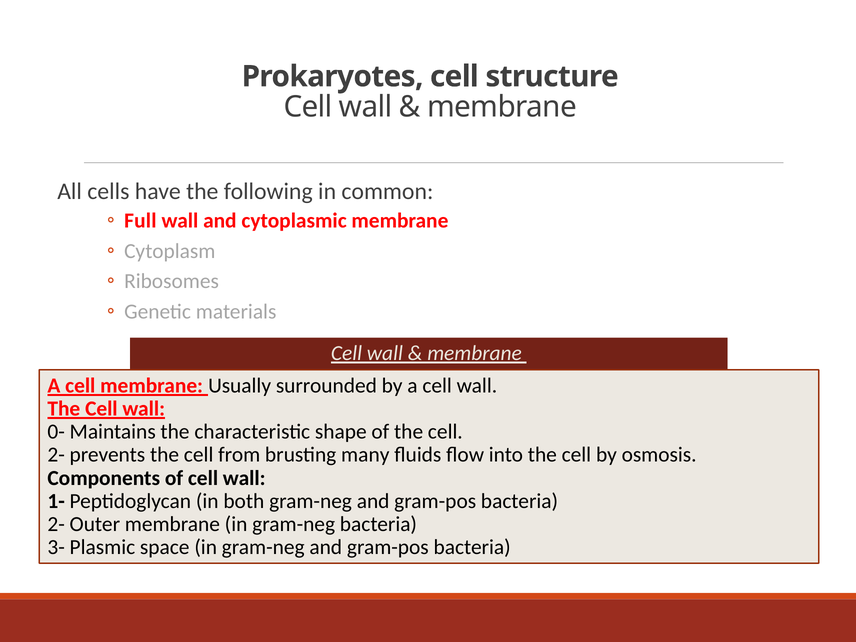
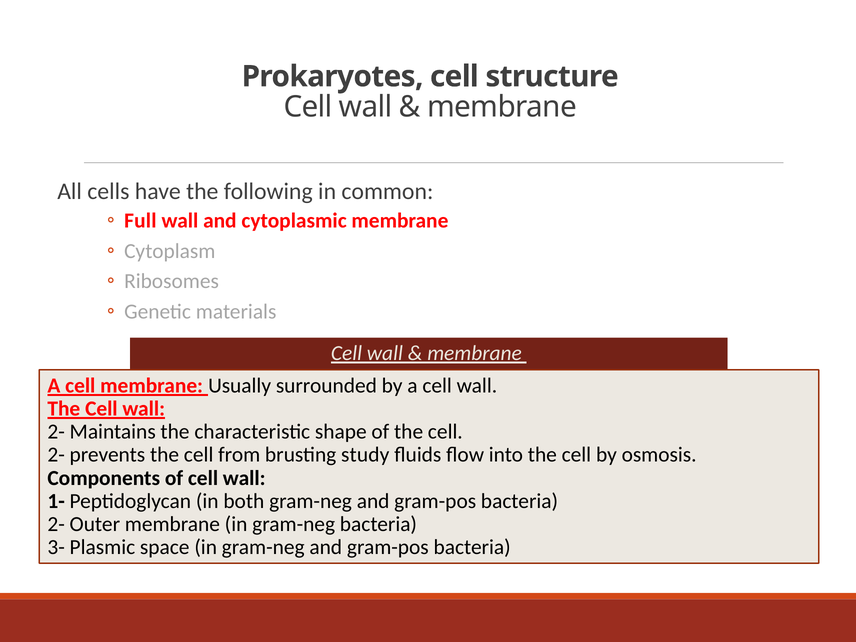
0-: 0- -> 2- (56, 432)
many: many -> study (365, 455)
